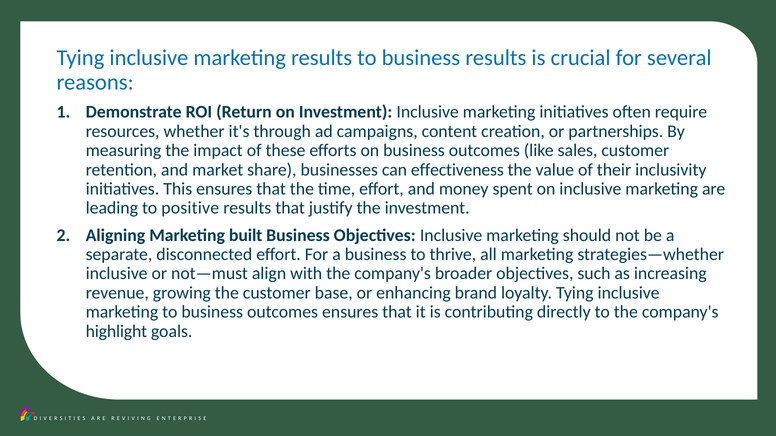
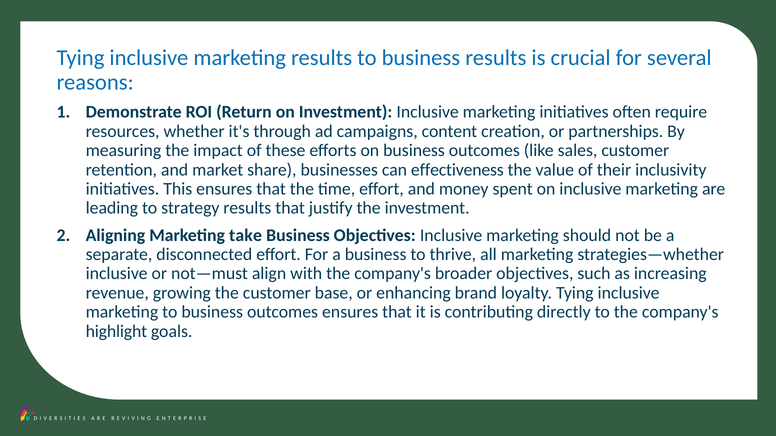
positive: positive -> strategy (190, 208)
built: built -> take (246, 236)
